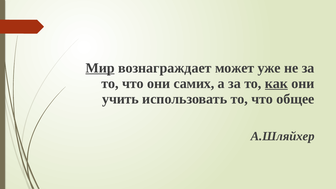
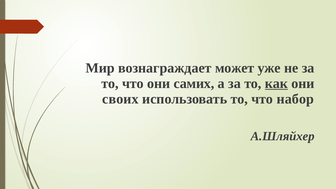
Мир underline: present -> none (100, 68)
учить: учить -> своих (120, 99)
общее: общее -> набор (295, 99)
